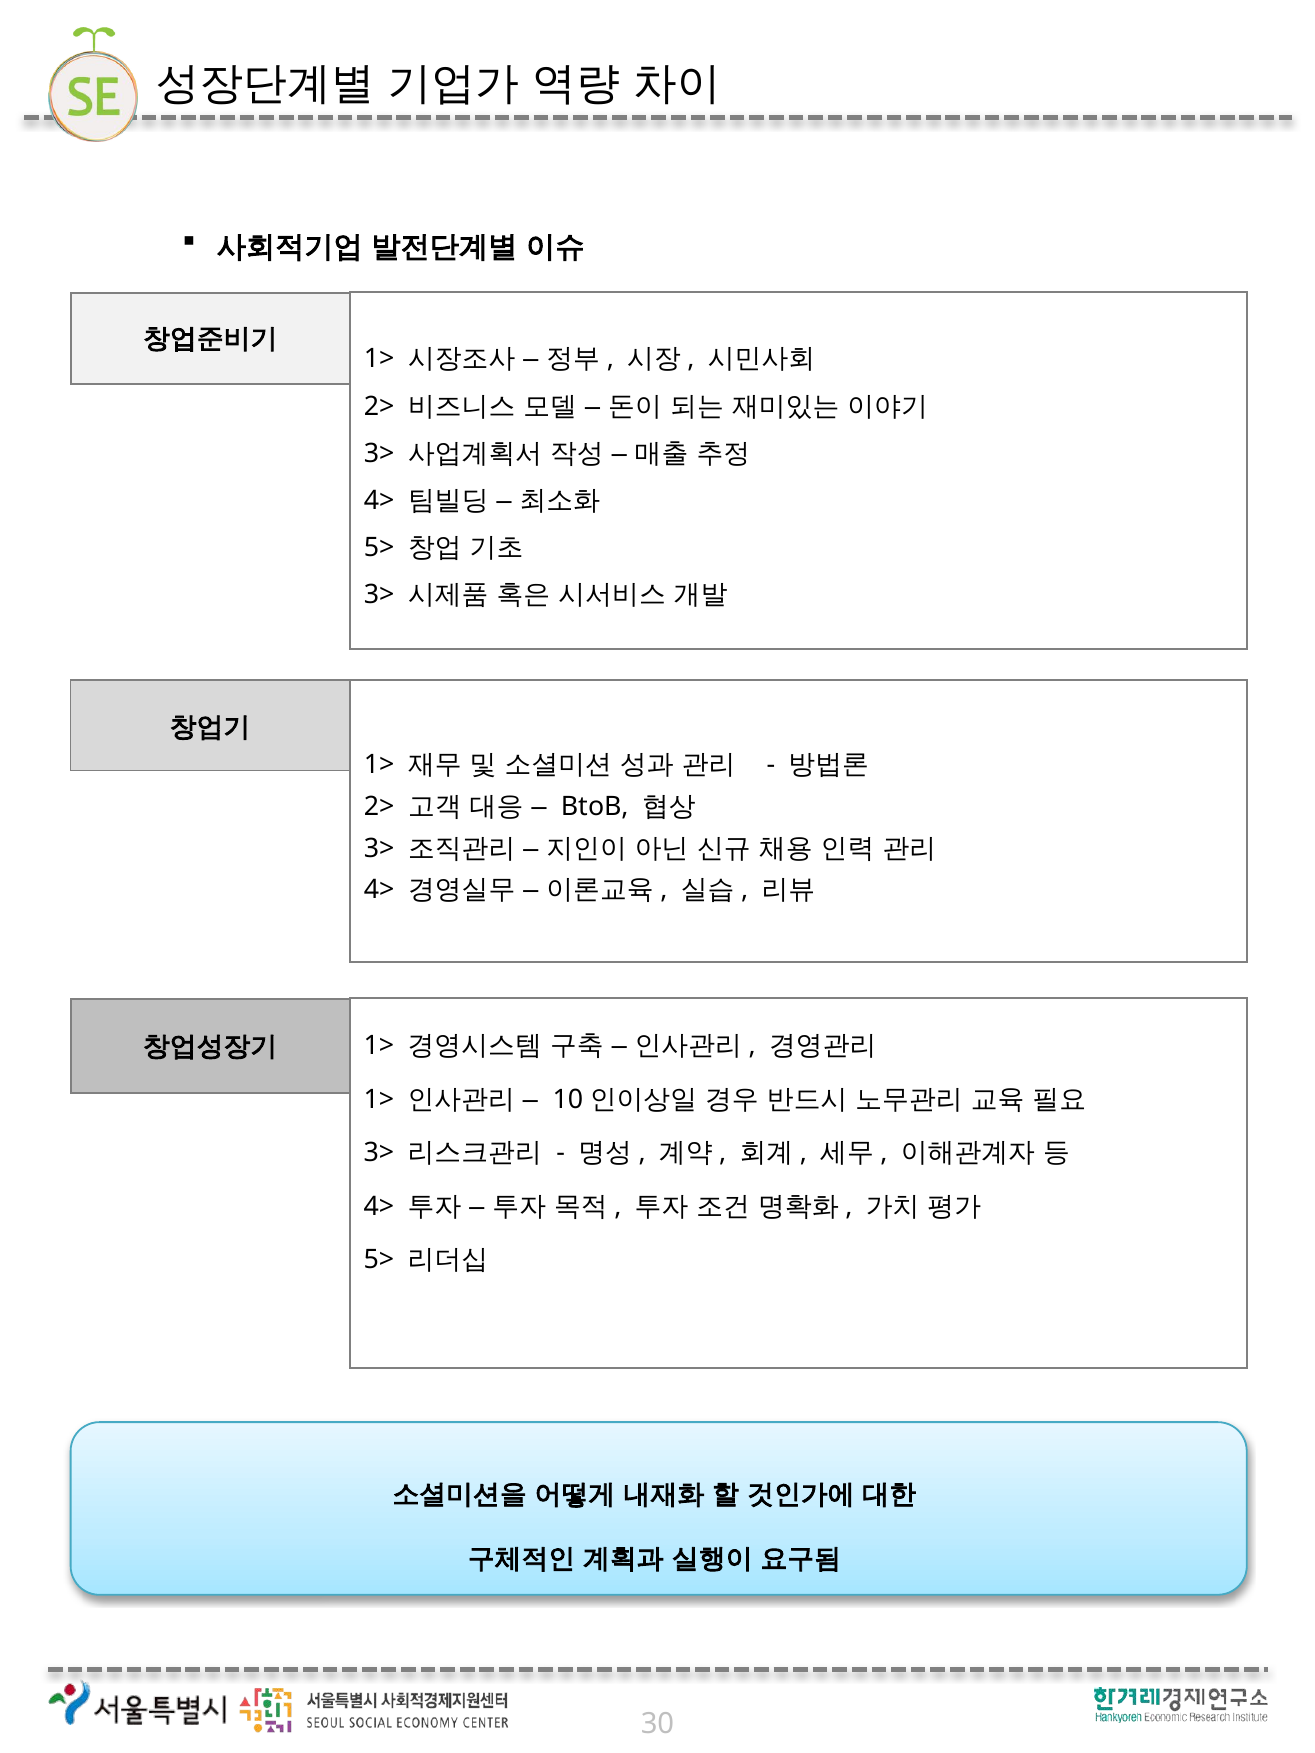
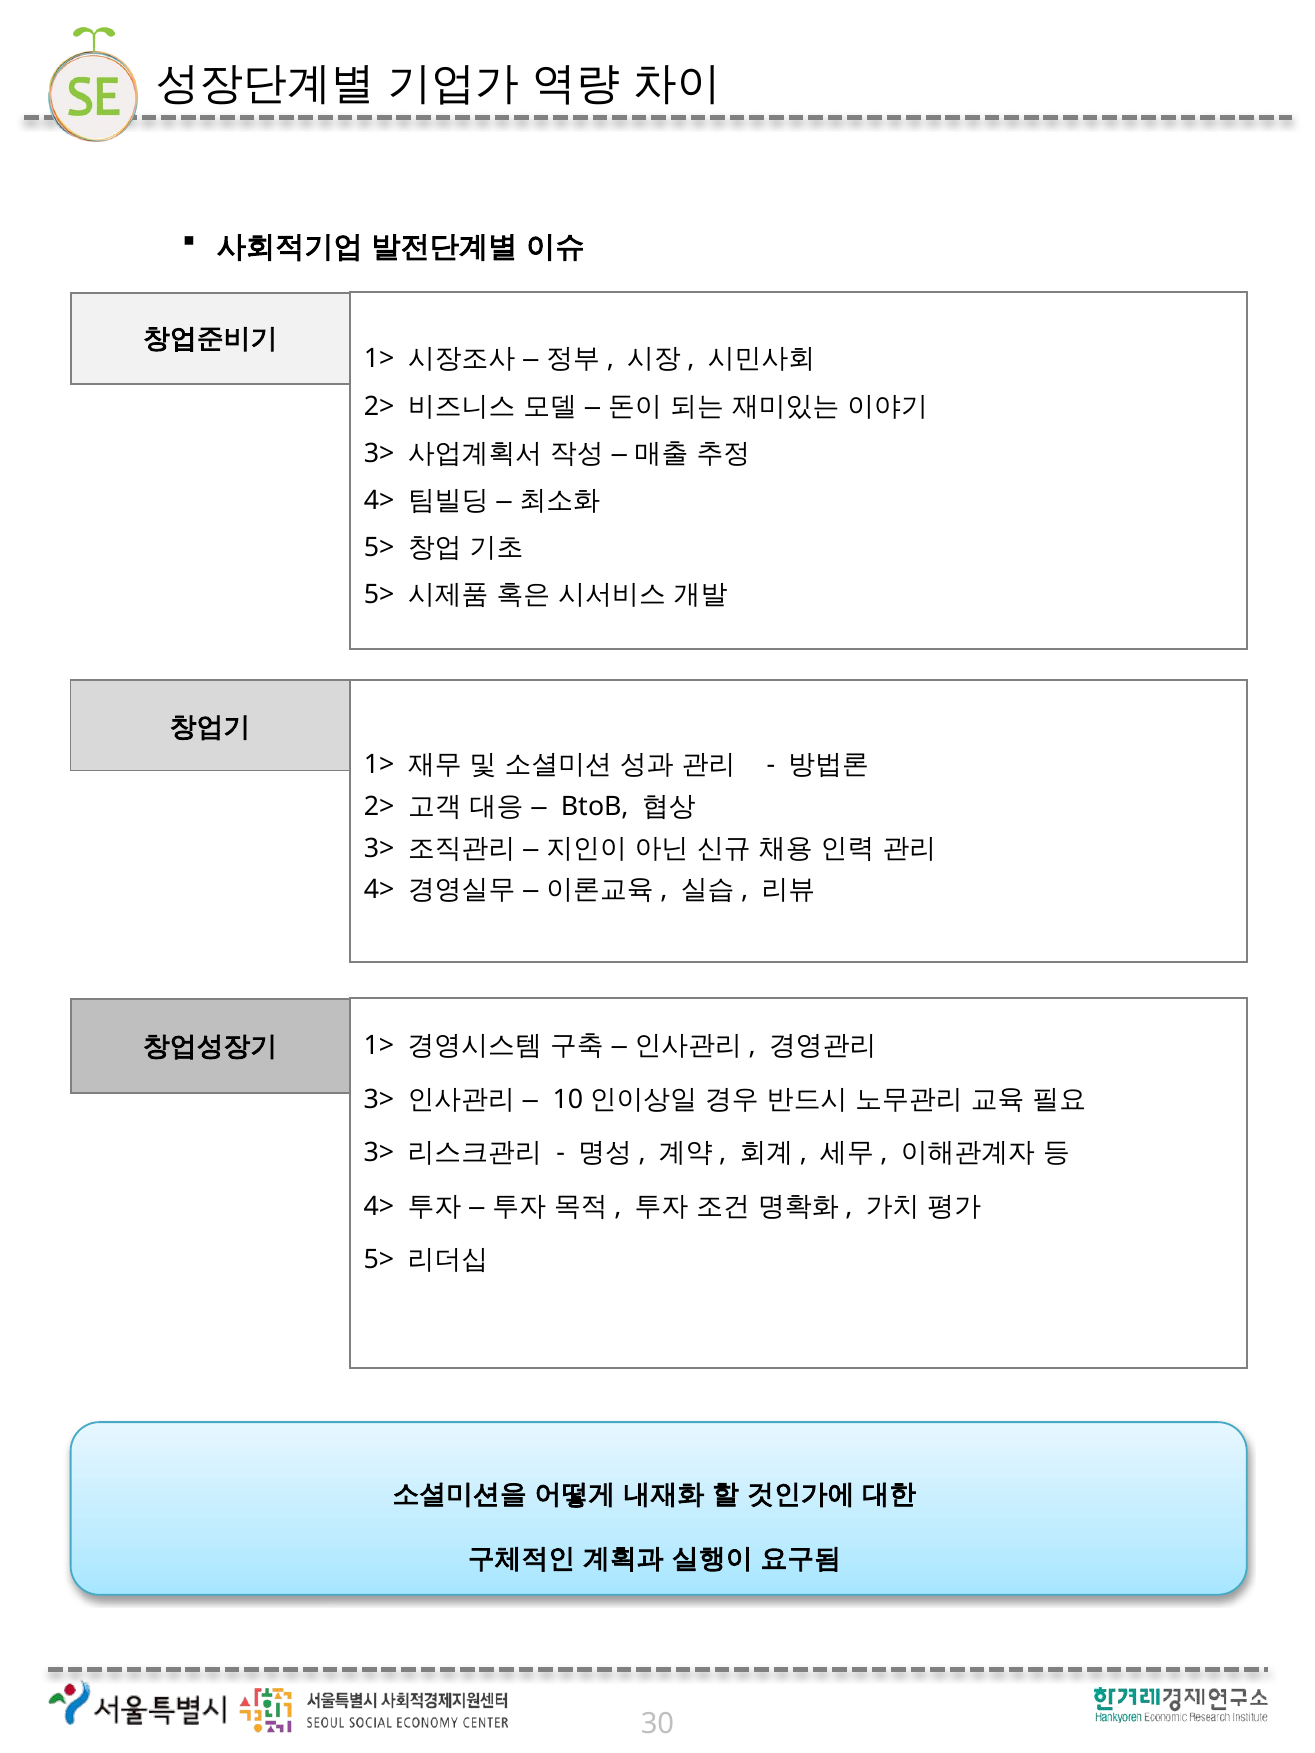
3>: 3> -> 5> (379, 595)
1>: 1> -> 3> (379, 1099)
